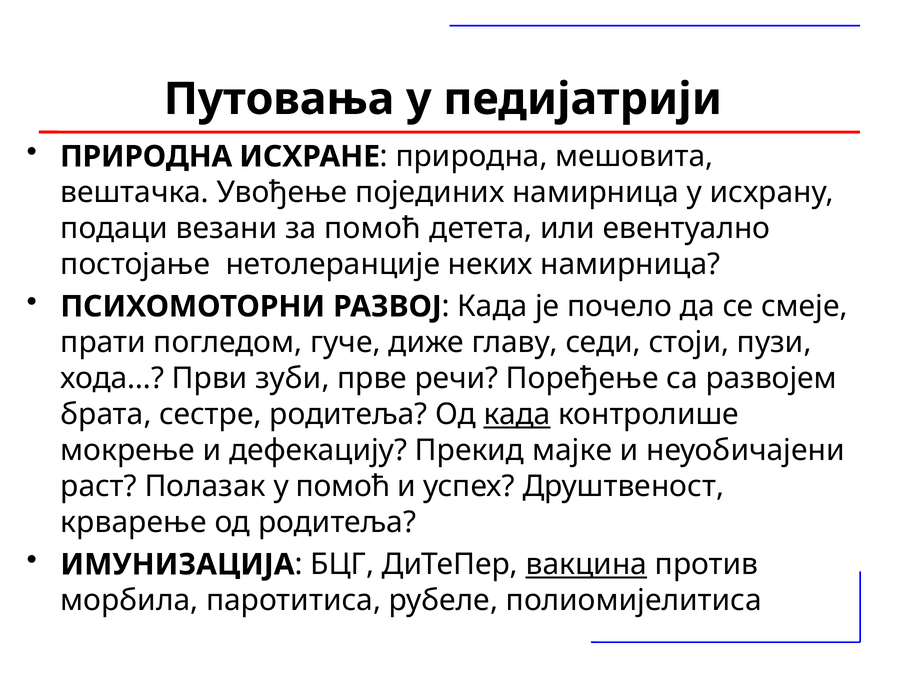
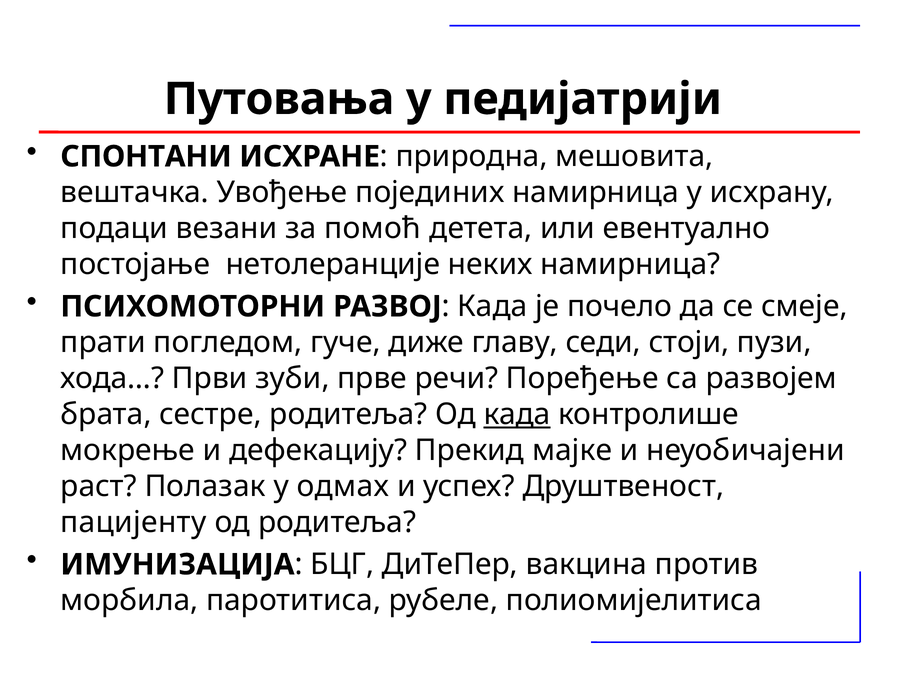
ПРИРОДНА: ПРИРОДНА -> СПОНТАНИ (146, 156)
у помоћ: помоћ -> одмах (343, 486)
крварење: крварење -> пацијенту (133, 522)
вакцина underline: present -> none (586, 564)
